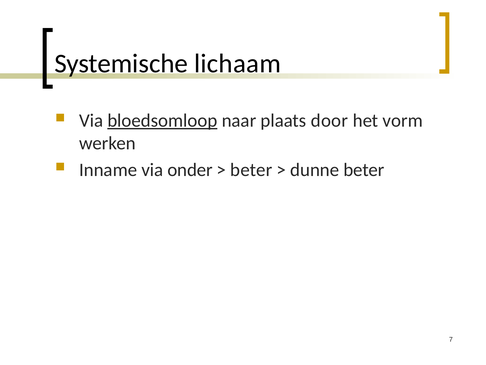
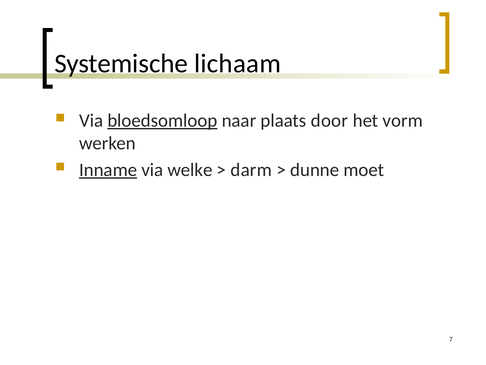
Inname underline: none -> present (108, 170)
onder: onder -> welke (190, 170)
beter: beter -> darm (251, 170)
dunne beter: beter -> moet (364, 170)
